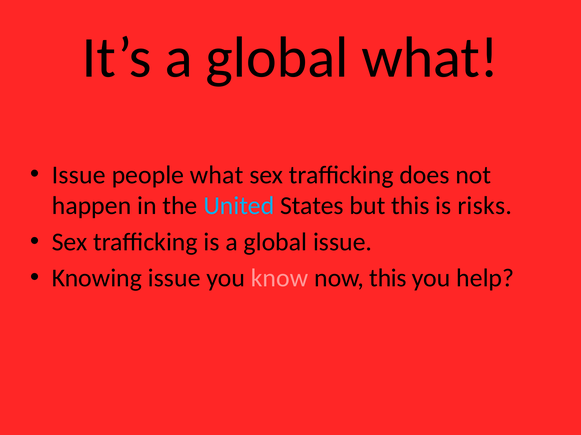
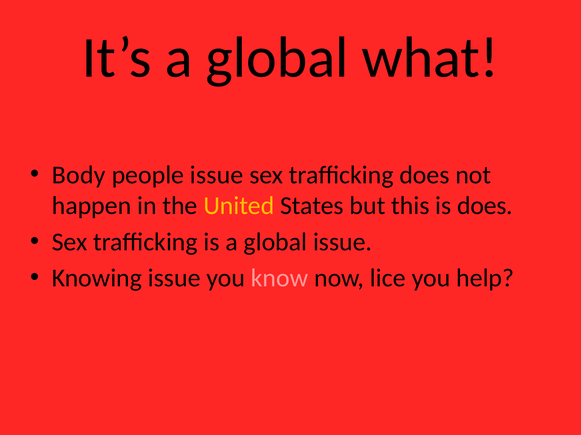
Issue: Issue -> Body (79, 175)
people what: what -> issue (217, 175)
United colour: light blue -> yellow (239, 206)
is risks: risks -> does (485, 206)
now this: this -> lice (388, 278)
